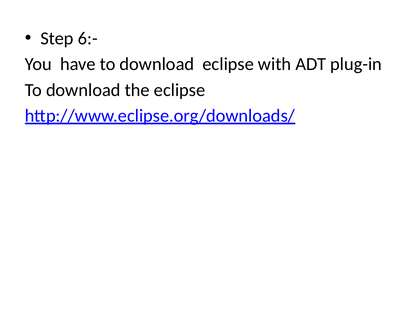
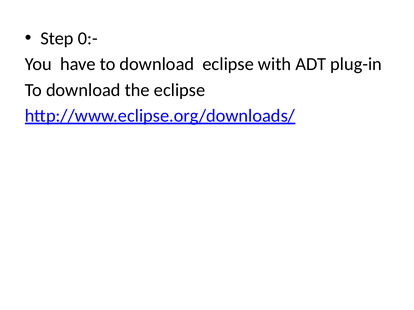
6:-: 6:- -> 0:- (88, 39)
